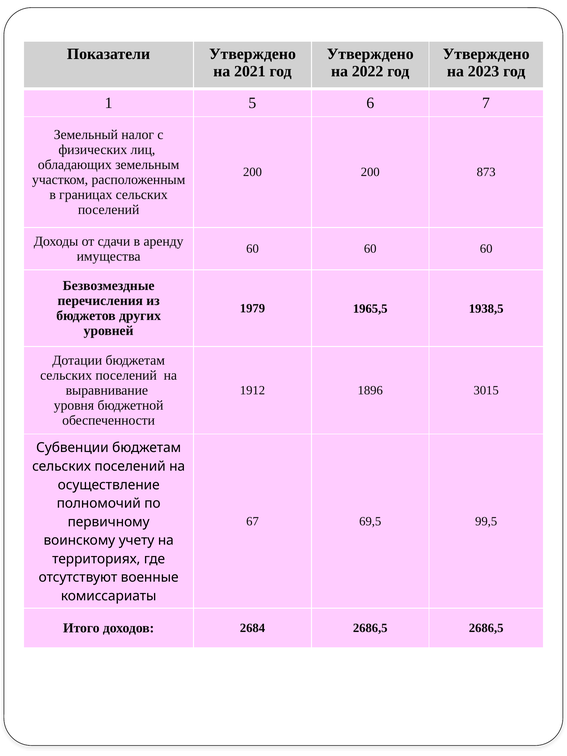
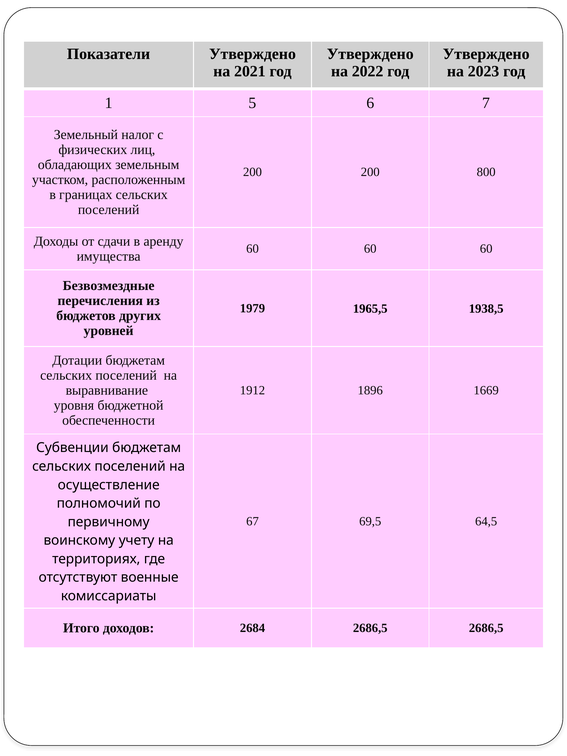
873: 873 -> 800 (486, 172)
3015: 3015 -> 1669 (486, 390)
99,5: 99,5 -> 64,5 (486, 521)
